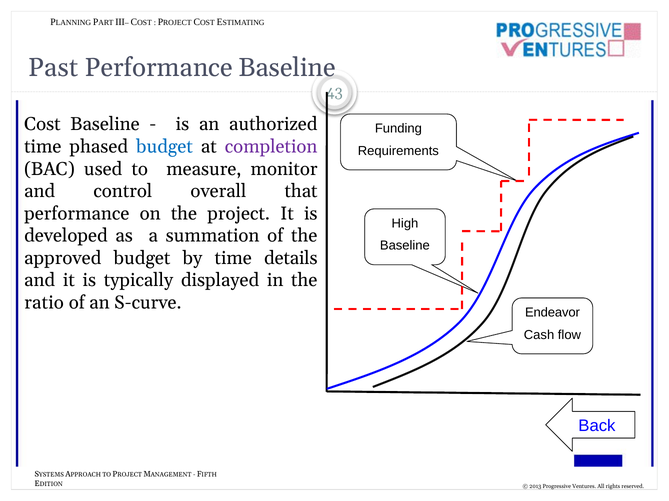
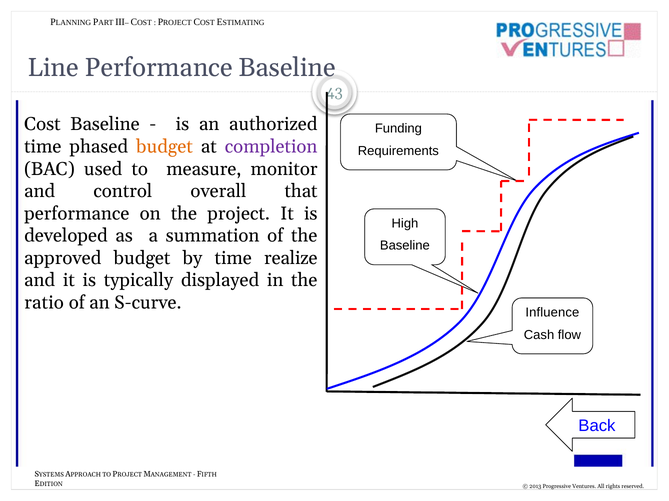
Past: Past -> Line (53, 68)
budget colour: blue -> orange (164, 147)
details: details -> realize (291, 258)
Endeavor: Endeavor -> Influence (552, 313)
